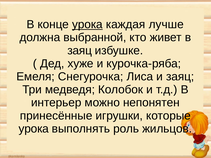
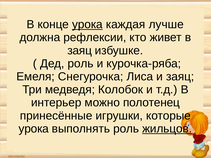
выбранной: выбранной -> рефлексии (95, 38)
Дед хуже: хуже -> роль (81, 64)
непонятен: непонятен -> полотенец (151, 103)
жильцов underline: none -> present (167, 129)
